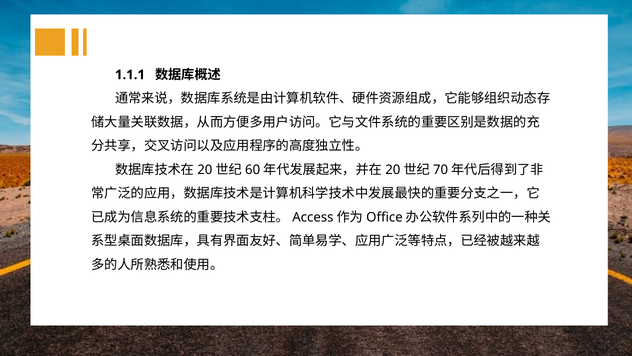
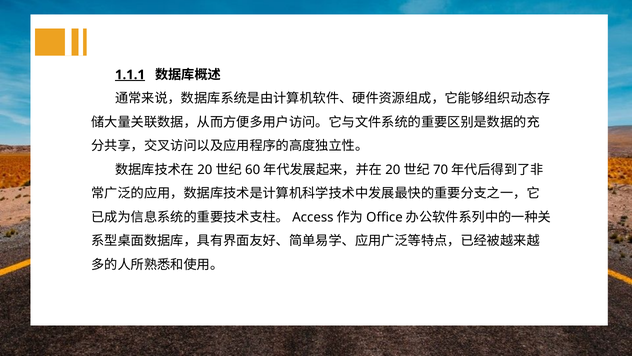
1.1.1 underline: none -> present (130, 75)
